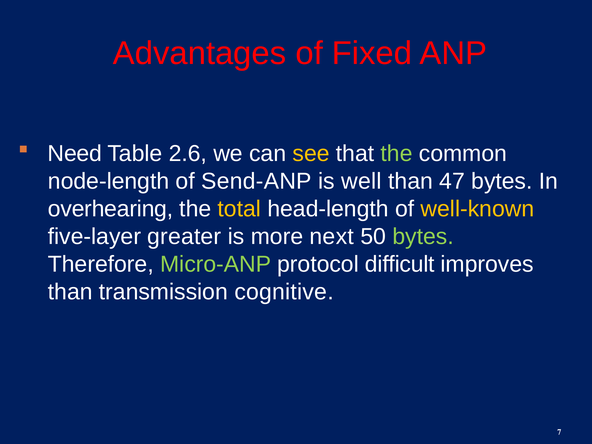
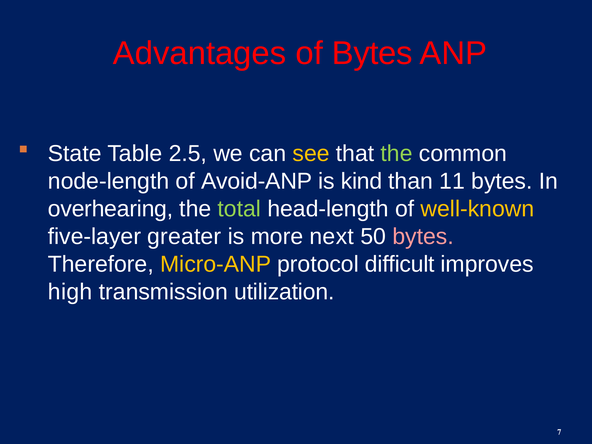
of Fixed: Fixed -> Bytes (372, 53)
Need: Need -> State (75, 154)
2.6: 2.6 -> 2.5 (188, 154)
Send-ANP: Send-ANP -> Avoid-ANP (257, 181)
well: well -> kind (362, 181)
47: 47 -> 11 (452, 181)
total colour: yellow -> light green (239, 209)
bytes colour: light green -> pink (423, 237)
Micro-ANP colour: light green -> yellow (216, 264)
than: than -> high (70, 292)
cognitive: cognitive -> utilization (284, 292)
